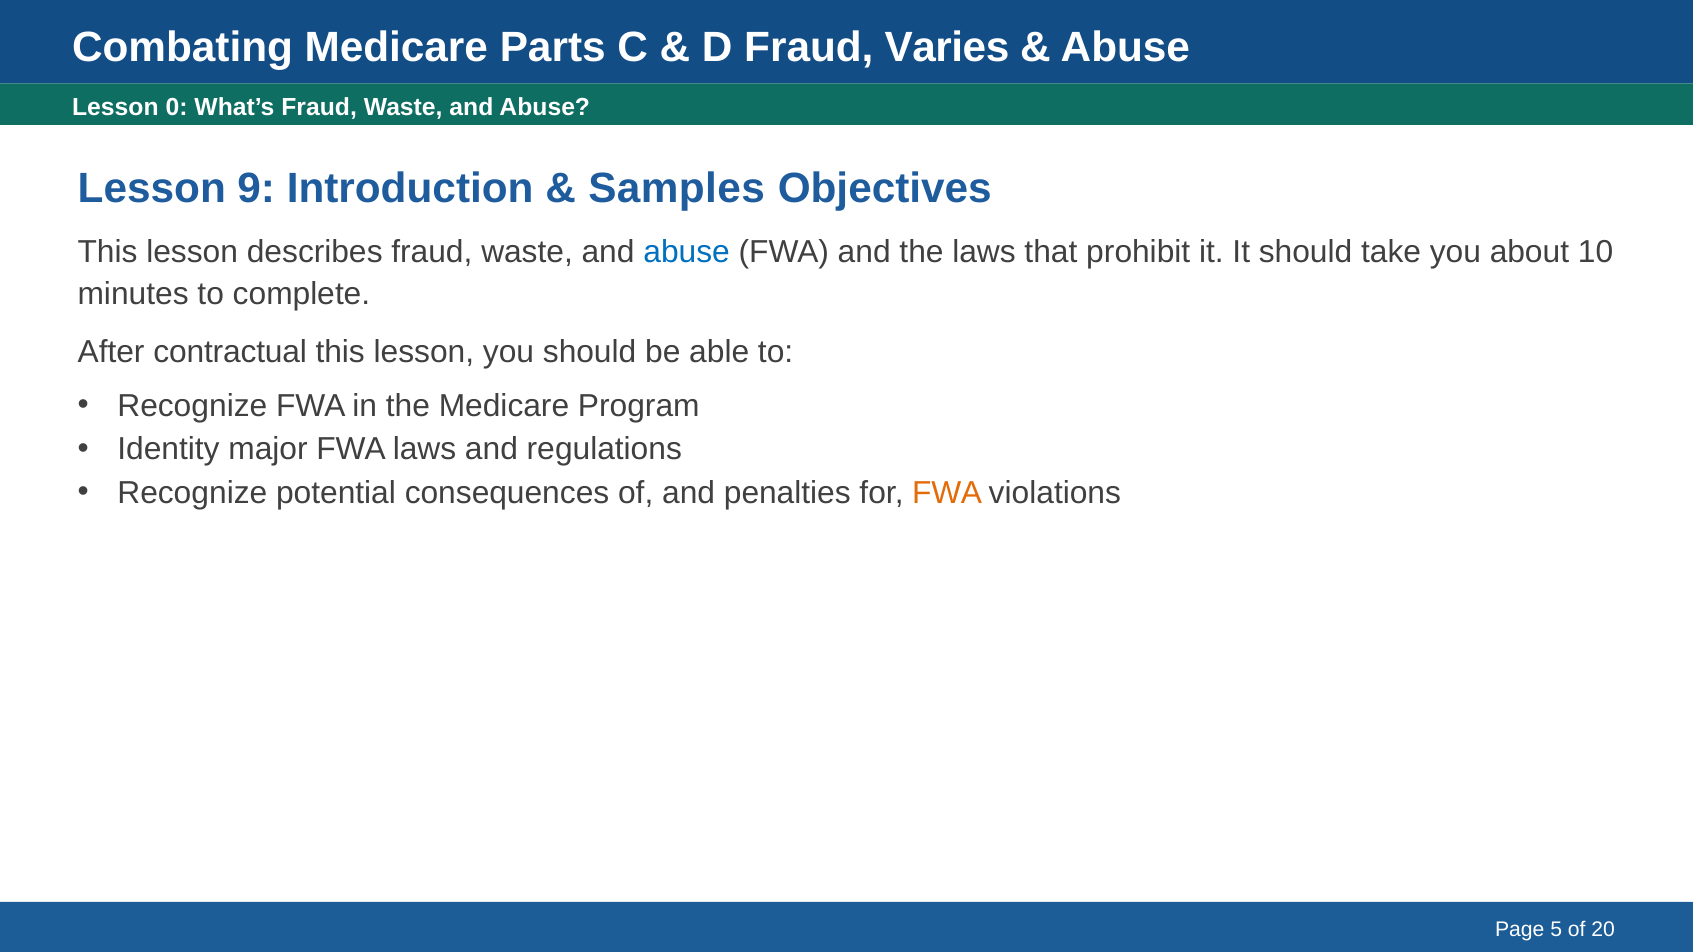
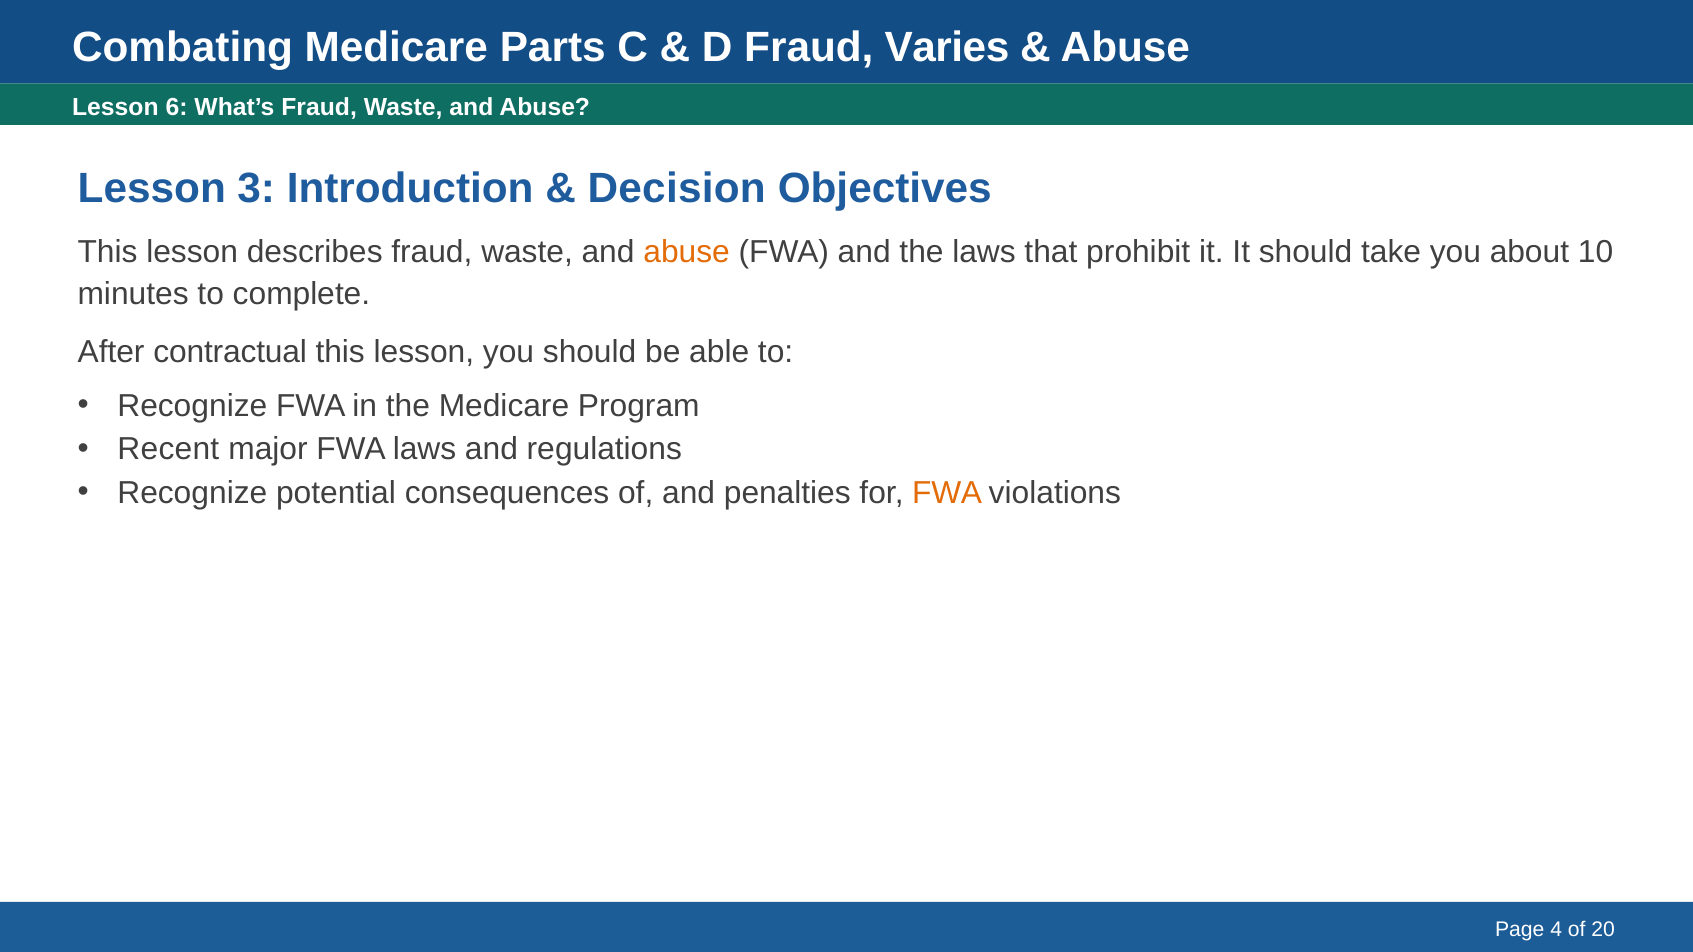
0: 0 -> 6 (177, 107)
9: 9 -> 3 (256, 189)
Samples: Samples -> Decision (677, 189)
abuse colour: blue -> orange (687, 252)
Identity: Identity -> Recent (168, 449)
5: 5 -> 4 (1556, 930)
